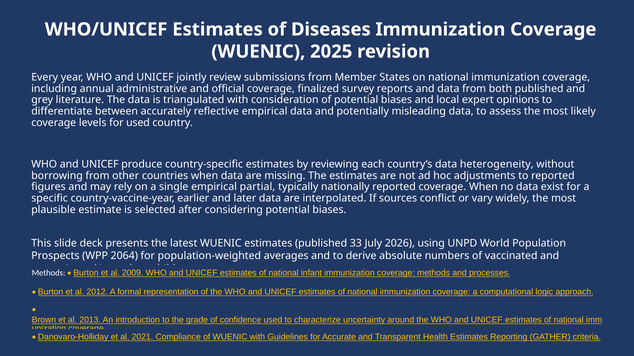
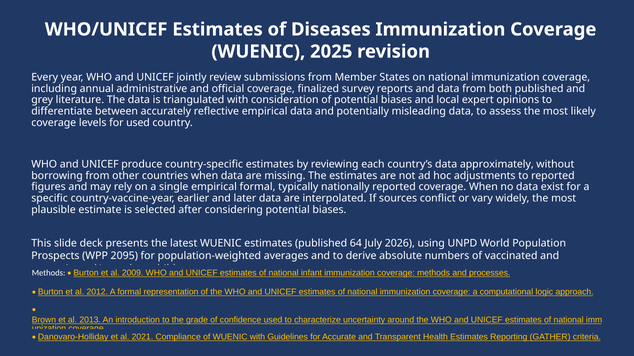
heterogeneity: heterogeneity -> approximately (497, 165)
empirical partial: partial -> formal (258, 187)
33: 33 -> 64 (356, 244)
2064: 2064 -> 2095 (124, 256)
